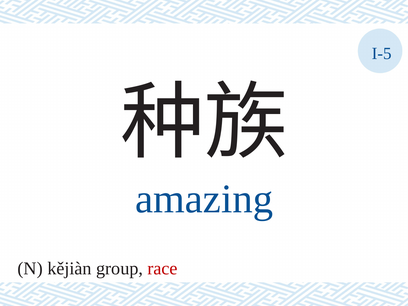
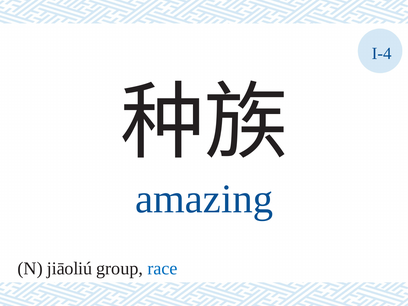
I-5: I-5 -> I-4 (382, 53)
kějiàn: kějiàn -> jiāoliú (70, 268)
race colour: red -> blue (163, 268)
